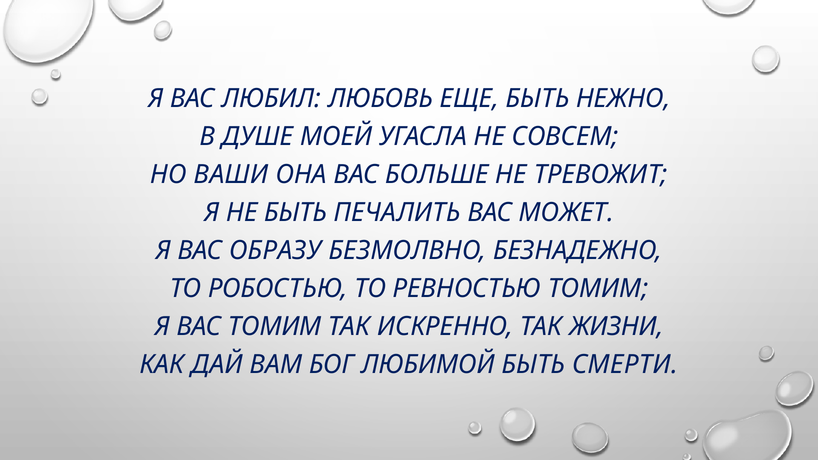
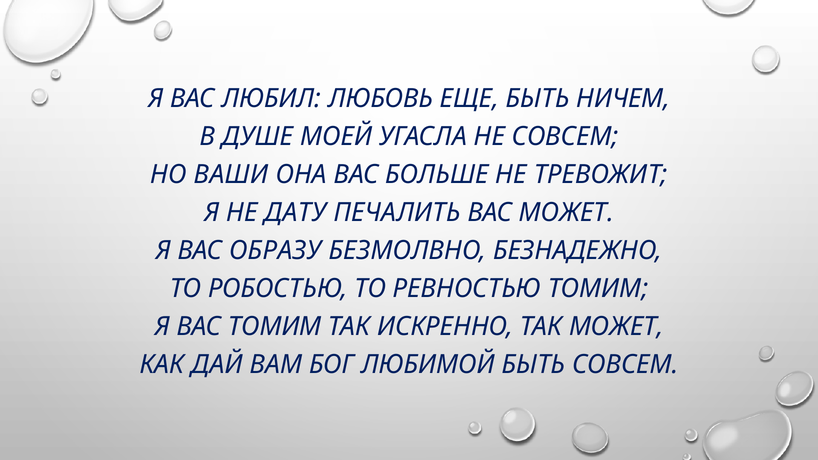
НЕЖНО: НЕЖНО -> НИЧЕМ (623, 98)
НЕ БЫТЬ: БЫТЬ -> ДАТУ (296, 213)
ТАК ЖИЗНИ: ЖИЗНИ -> МОЖЕТ (616, 327)
БЫТЬ СМЕРТИ: СМЕРТИ -> СОВСЕМ (625, 365)
